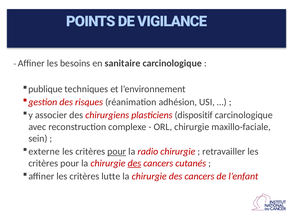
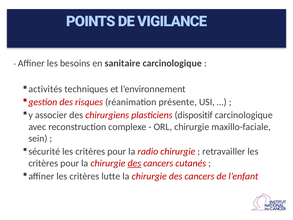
publique: publique -> activités (45, 89)
adhésion: adhésion -> présente (178, 102)
externe: externe -> sécurité (44, 151)
pour underline: present -> none (117, 151)
